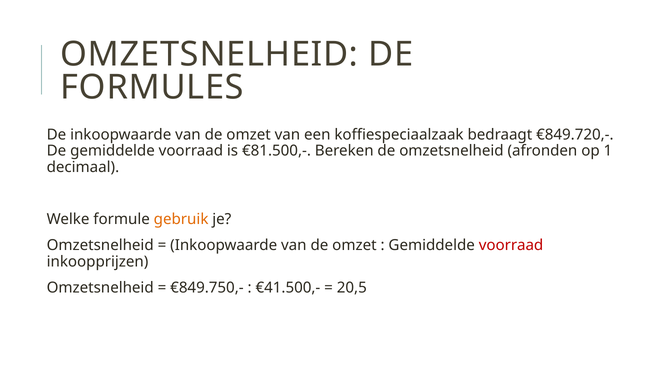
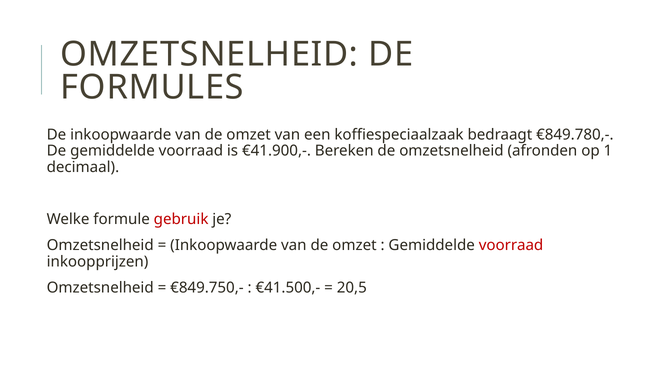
€849.720,-: €849.720,- -> €849.780,- (575, 134)
€81.500,-: €81.500,- -> €41.900,- (277, 151)
gebruik colour: orange -> red (181, 219)
